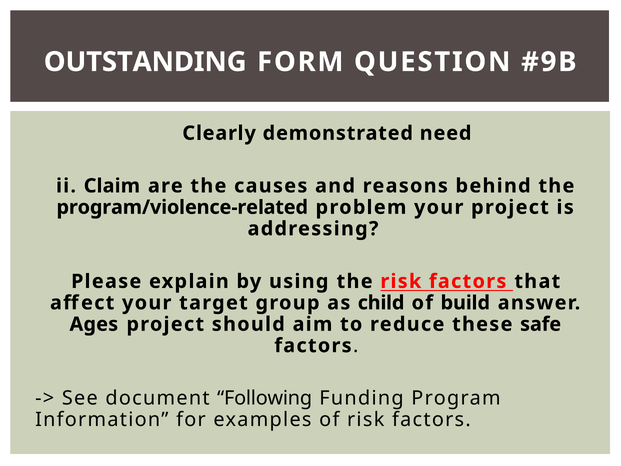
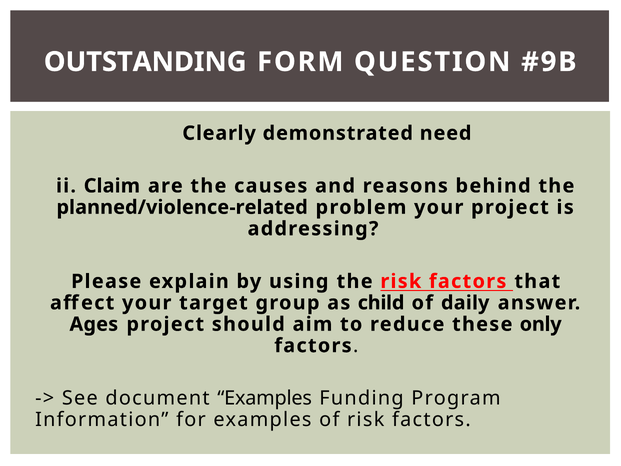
program/violence-related: program/violence-related -> planned/violence-related (182, 207)
build: build -> daily (465, 303)
safe: safe -> only (541, 324)
document Following: Following -> Examples (265, 398)
